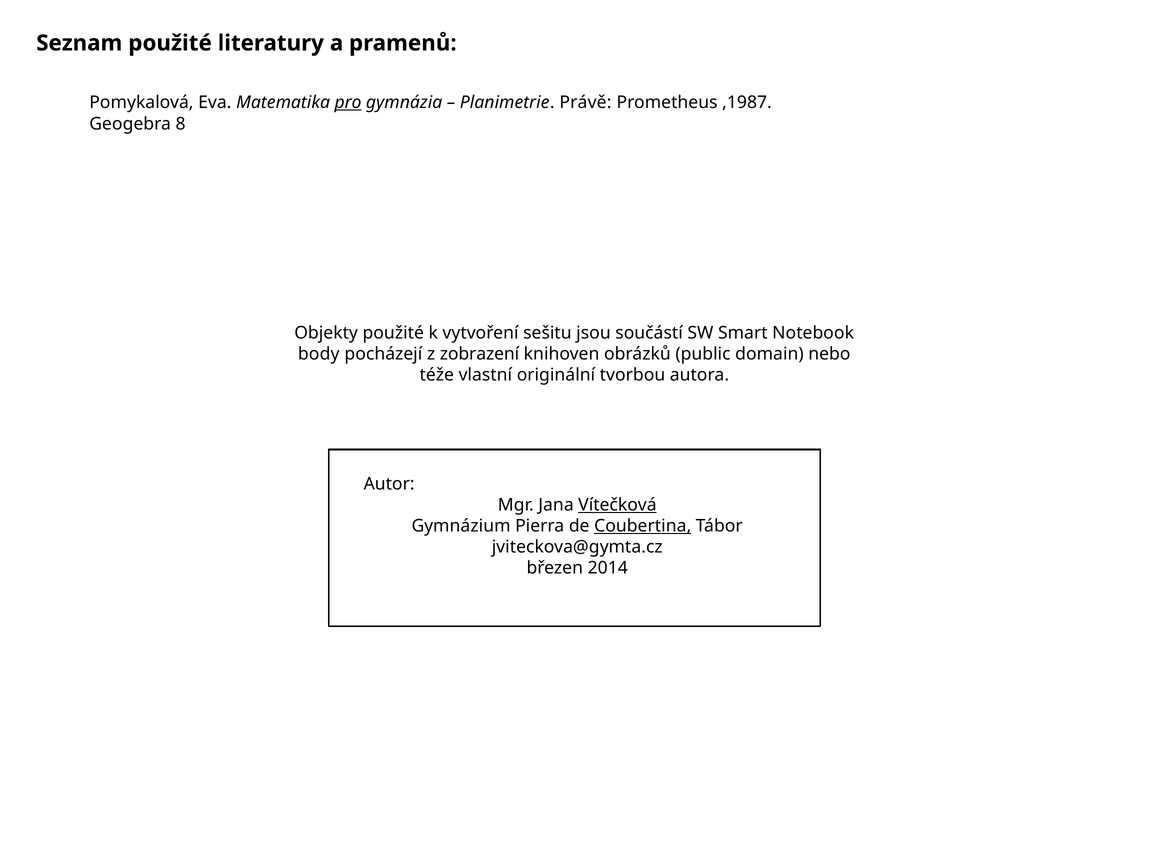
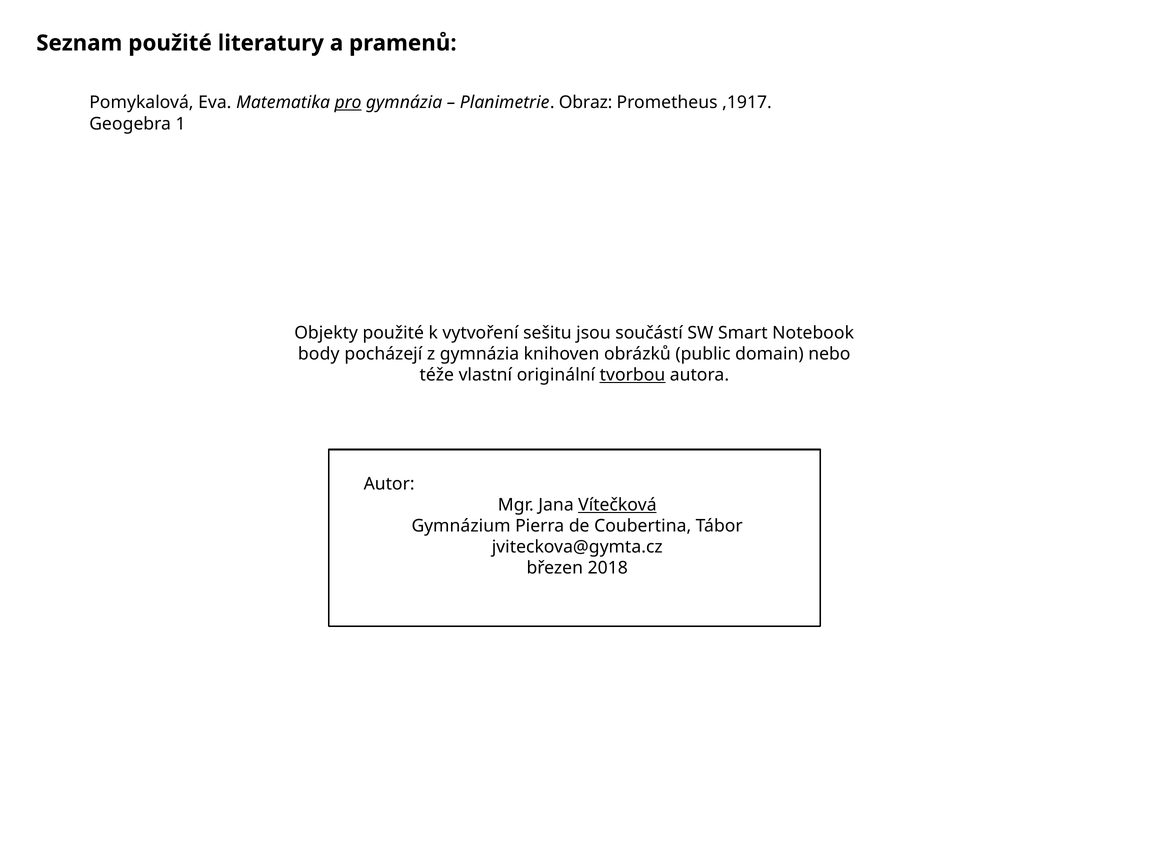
Právě: Právě -> Obraz (586, 103)
,1987: ,1987 -> ,1917 (747, 103)
8: 8 -> 1 (181, 124)
z zobrazení: zobrazení -> gymnázia (479, 354)
tvorbou underline: none -> present (632, 375)
Coubertina underline: present -> none (643, 526)
2014: 2014 -> 2018 (608, 568)
